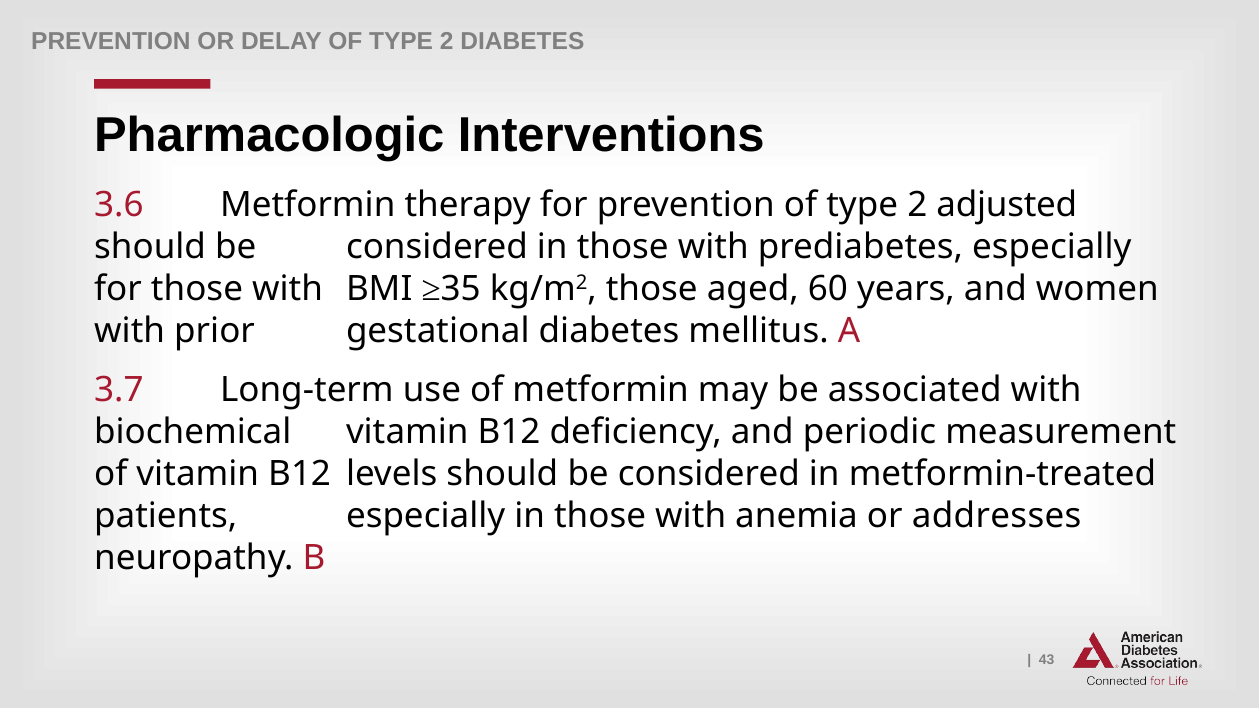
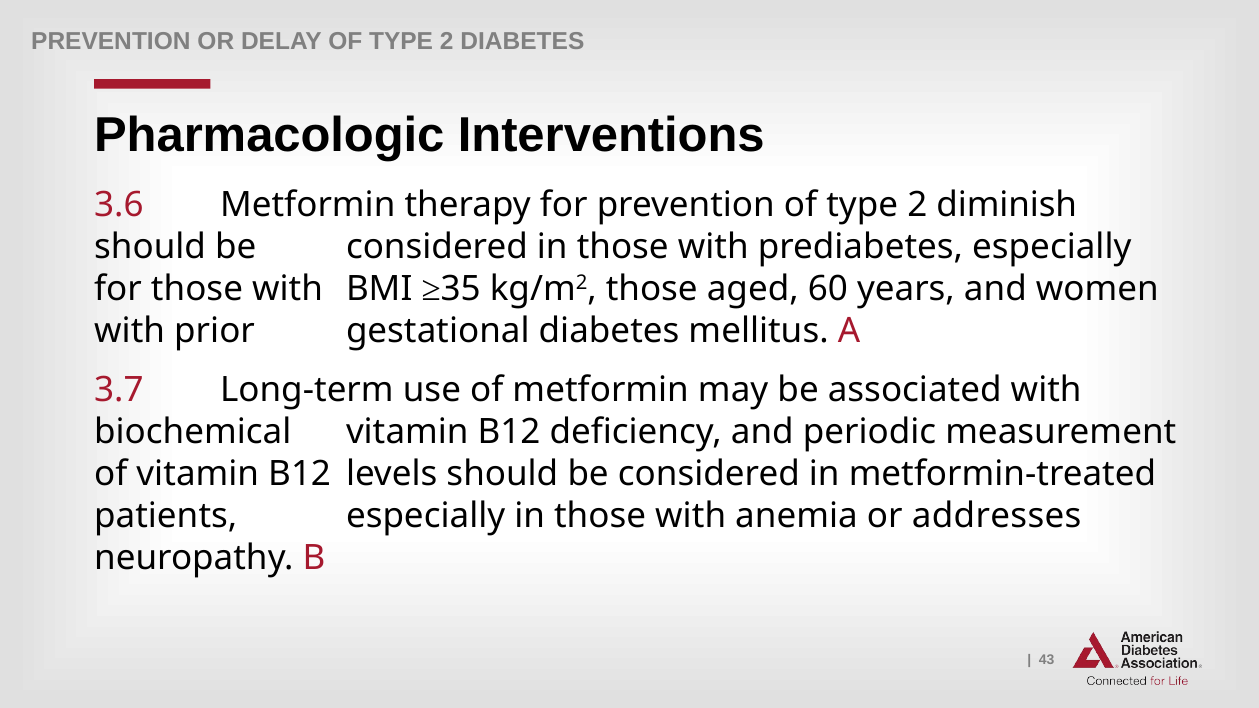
adjusted: adjusted -> diminish (1007, 205)
